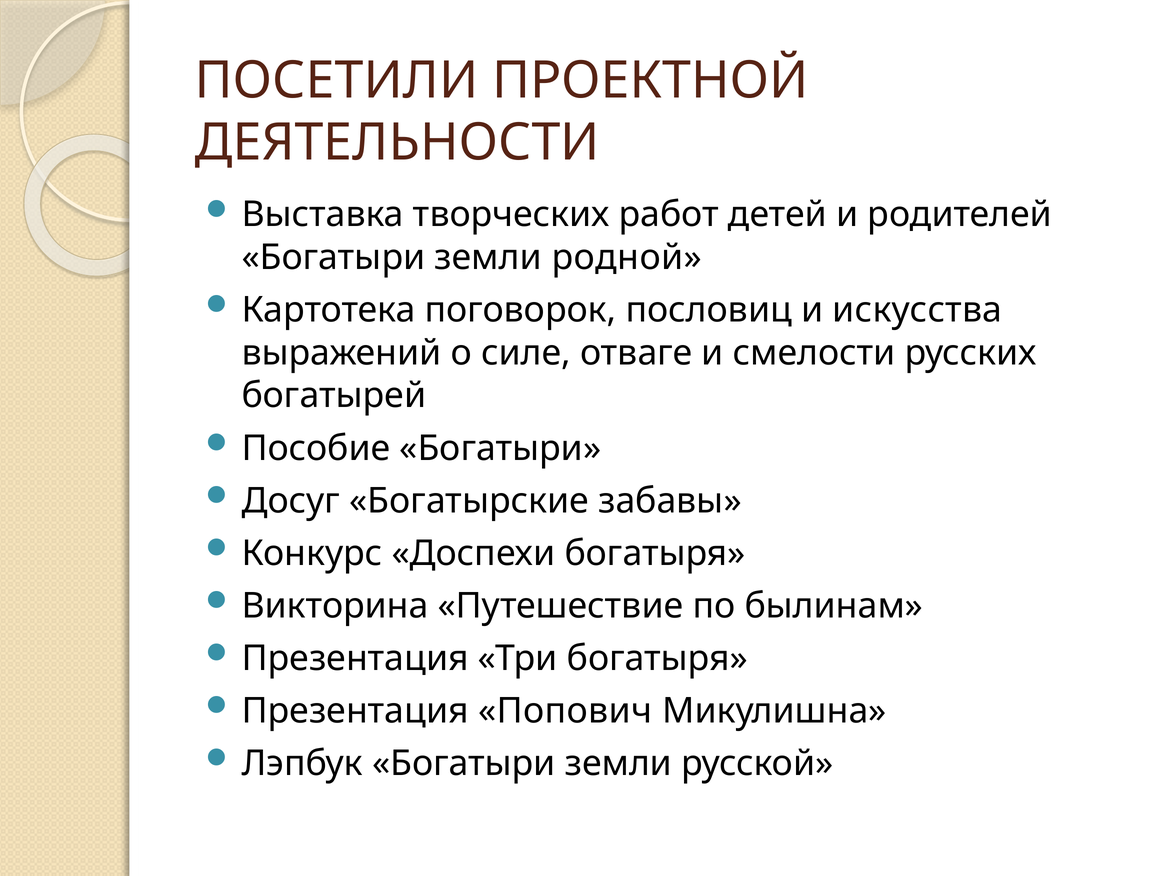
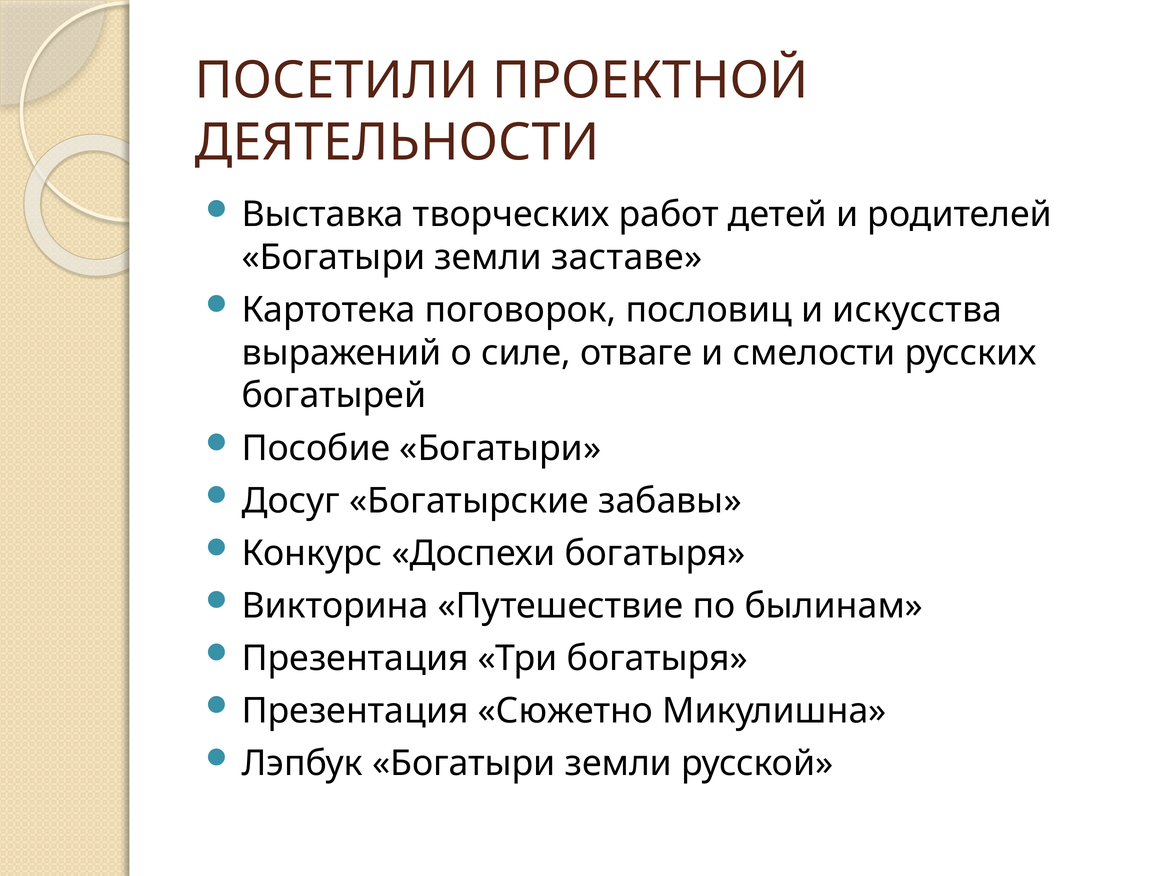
родной: родной -> заставе (627, 258)
Попович: Попович -> Сюжетно (566, 711)
